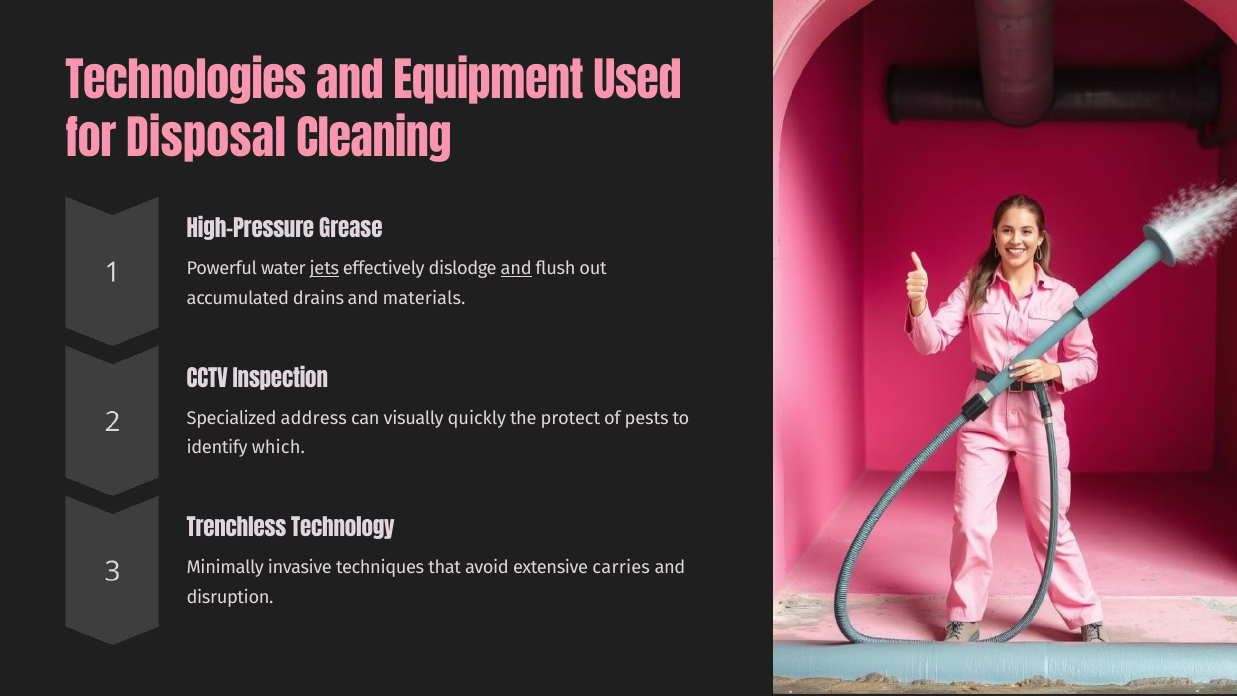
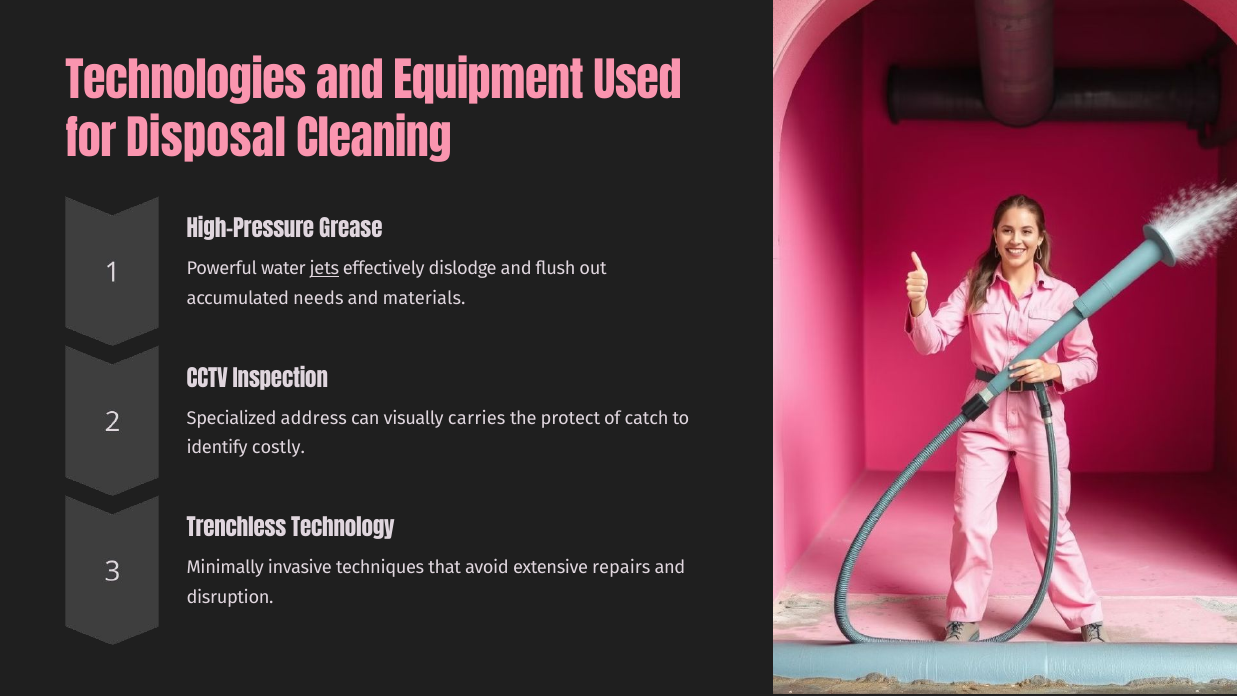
and underline: present -> none (516, 269)
drains: drains -> needs (318, 298)
quickly: quickly -> carries (477, 418)
pests: pests -> catch (647, 418)
which: which -> costly (278, 447)
carries: carries -> repairs (621, 567)
